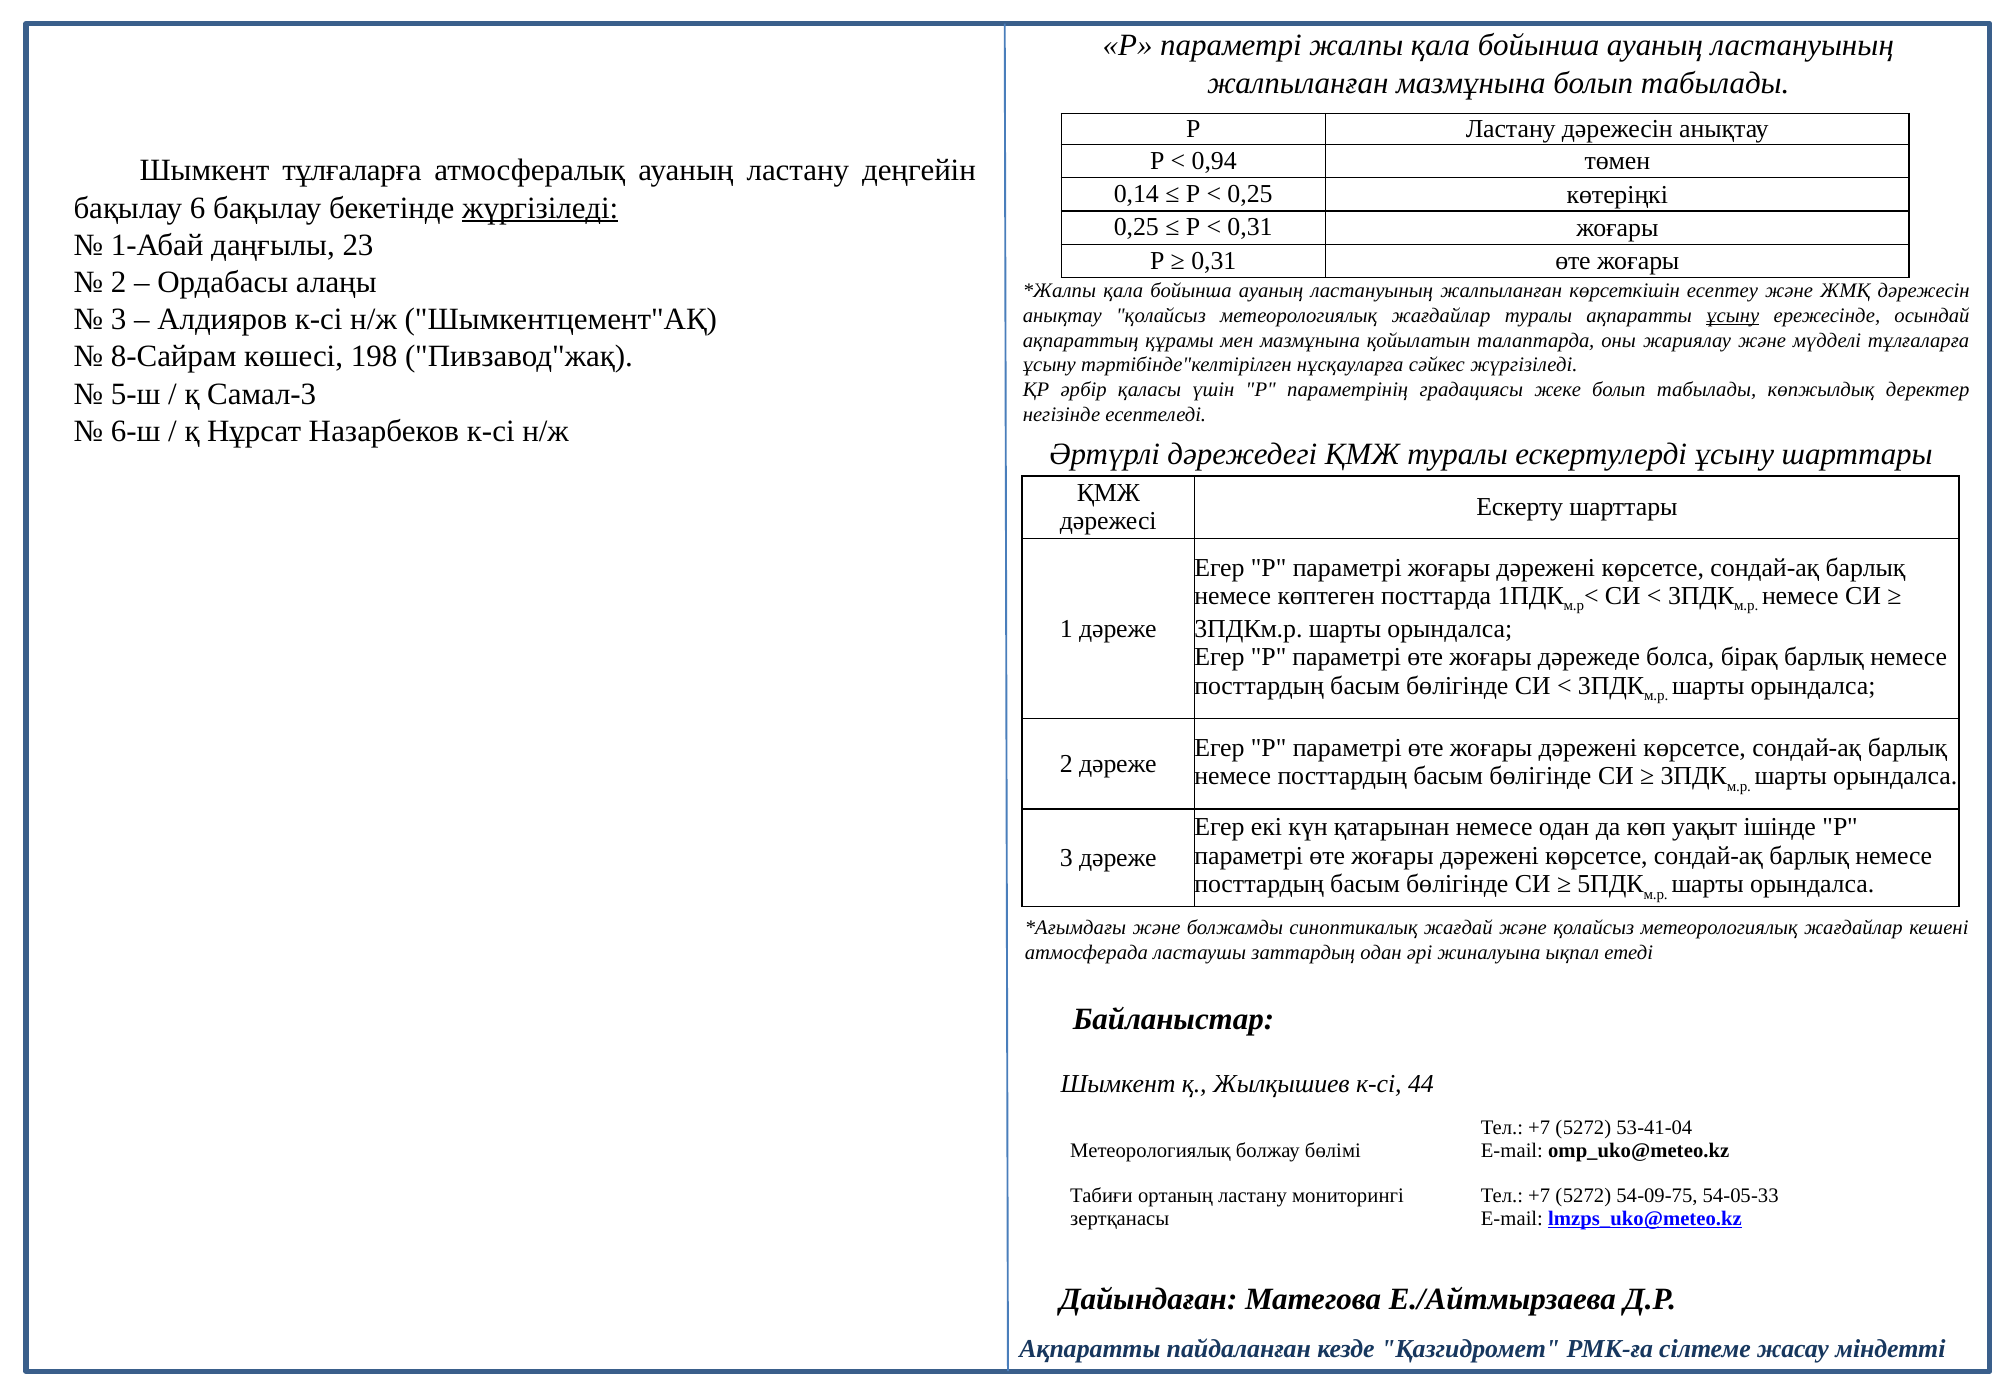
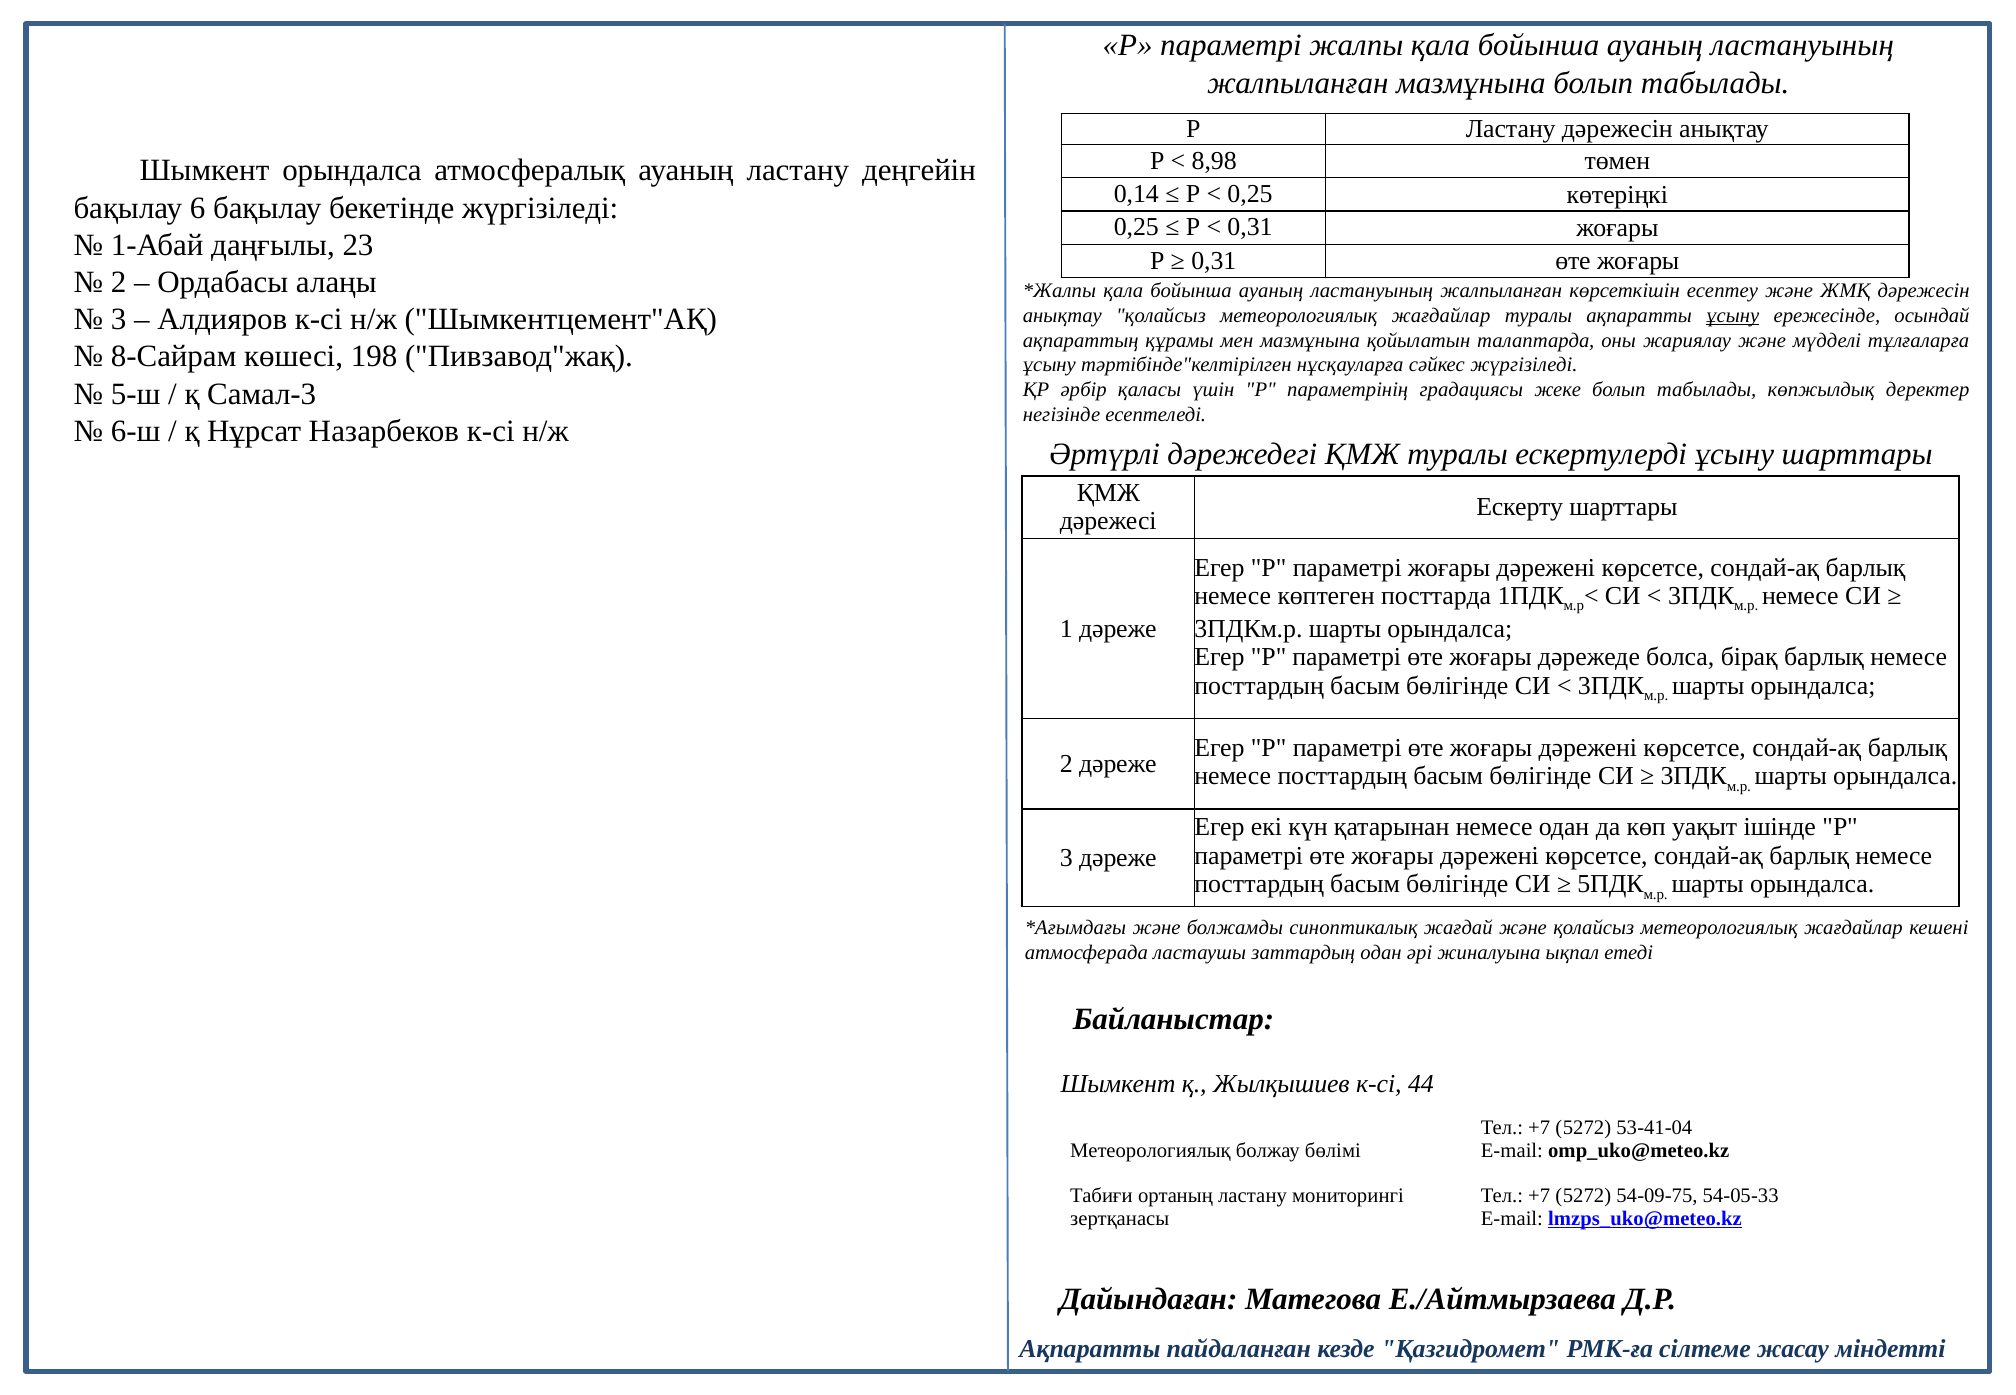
0,94: 0,94 -> 8,98 (1214, 161)
Шымкент тұлғаларға: тұлғаларға -> орындалса (352, 171)
жүргізіледі underline: present -> none (540, 208)
